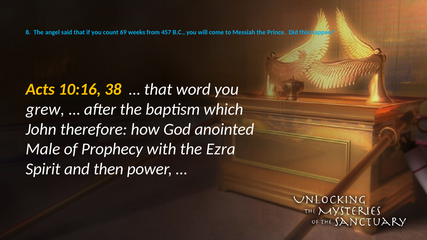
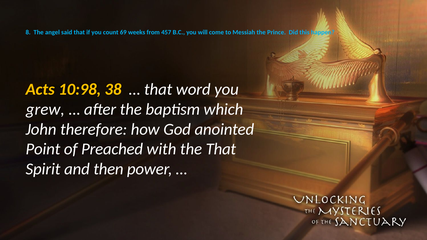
10:16: 10:16 -> 10:98 (80, 89)
Male: Male -> Point (43, 149)
Prophecy: Prophecy -> Preached (112, 149)
the Ezra: Ezra -> That (221, 149)
